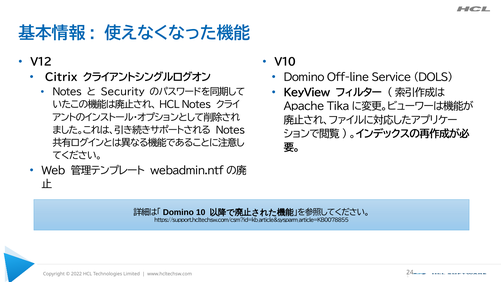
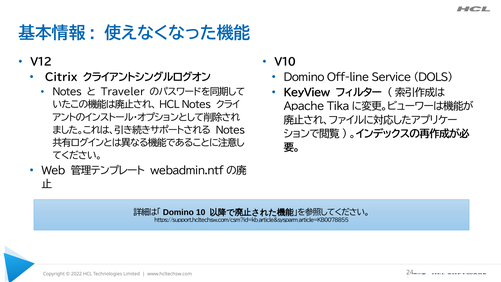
Security: Security -> Traveler (123, 92)
